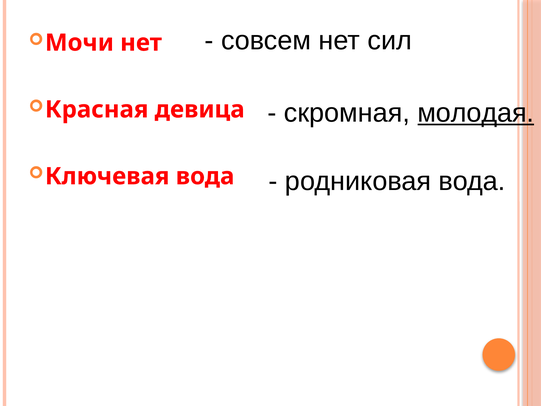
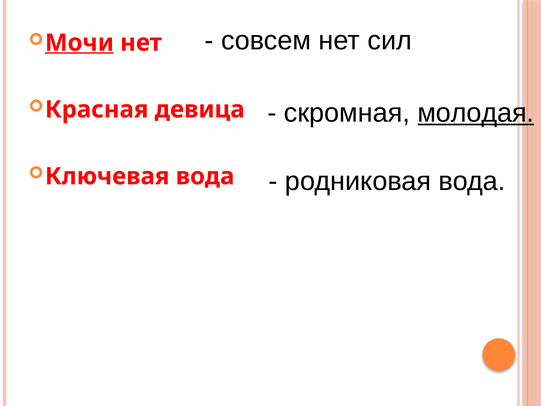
Мочи underline: none -> present (79, 43)
